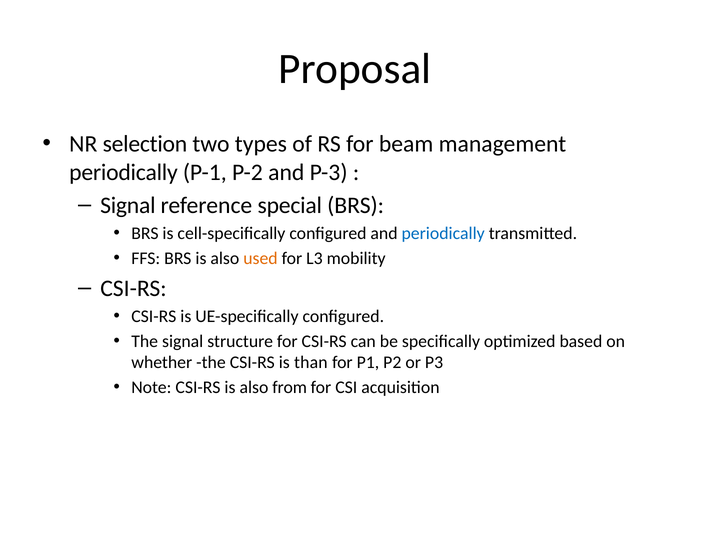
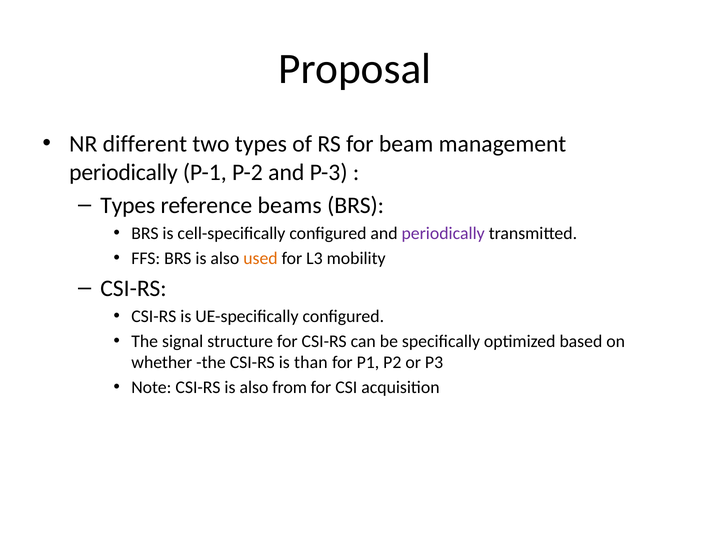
selection: selection -> different (145, 144)
Signal: Signal -> Types (128, 205)
special: special -> beams (290, 205)
periodically colour: blue -> purple (443, 233)
